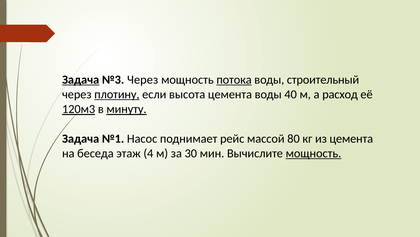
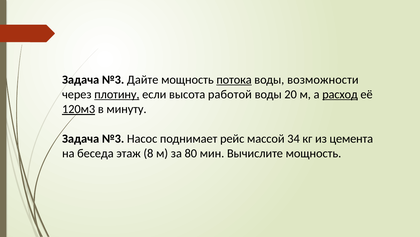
Задача underline: present -> none (81, 79)
№3 Через: Через -> Дайте (143, 79)
строительный: строительный -> возможности (323, 79)
высота цемента: цемента -> работой (230, 94)
40: 40 -> 20 (291, 94)
расход underline: none -> present (340, 94)
минуту underline: present -> none (127, 109)
№1: №1 -> №3 (113, 138)
80: 80 -> 34 (294, 138)
4: 4 -> 8 (148, 153)
30: 30 -> 80 (191, 153)
мощность underline: present -> none (313, 153)
